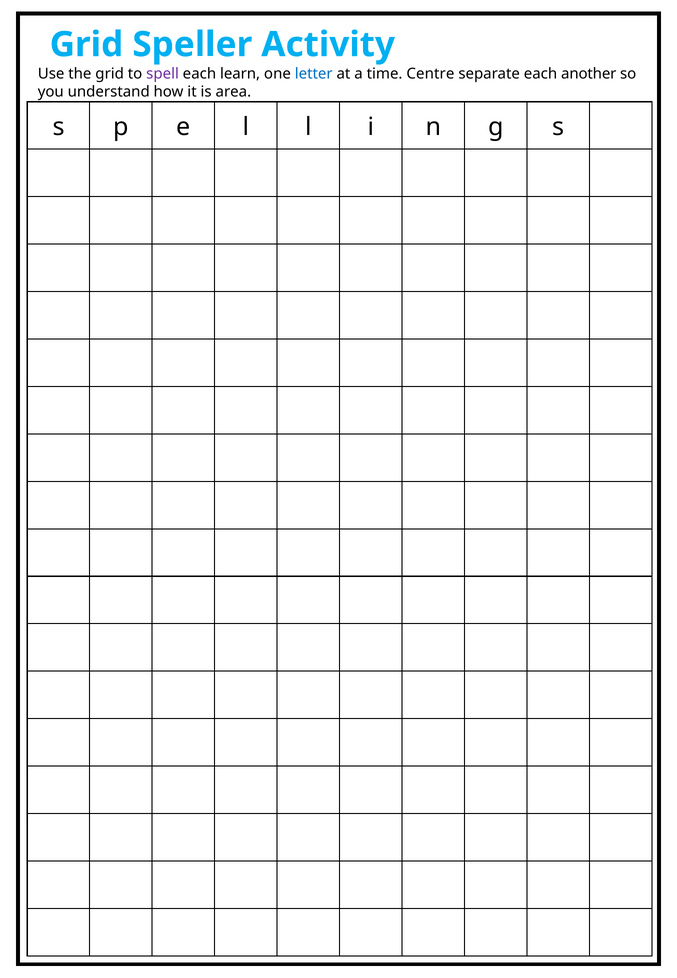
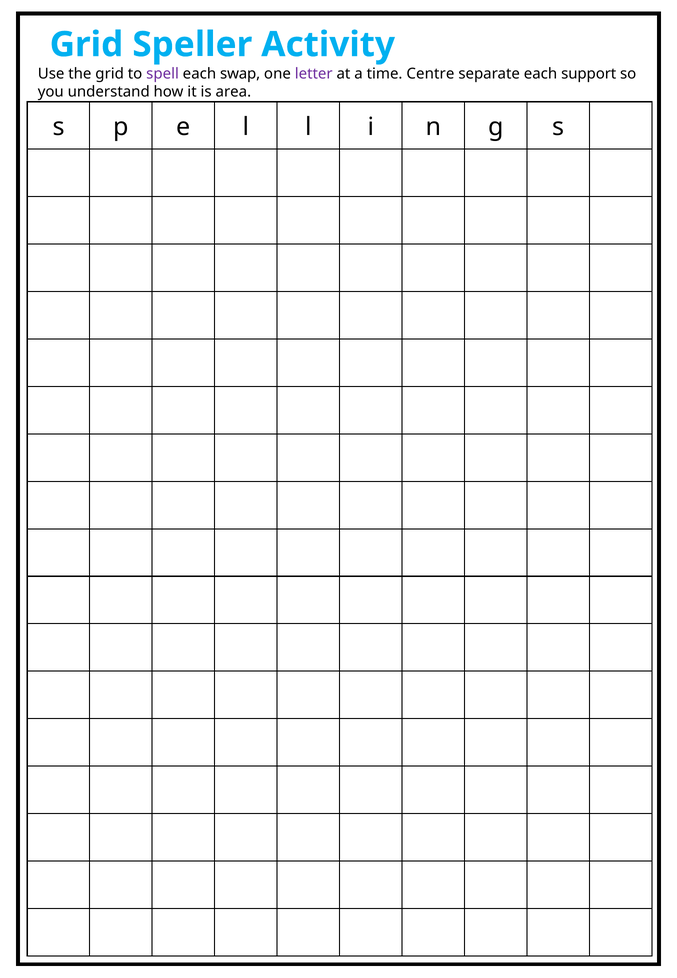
learn: learn -> swap (240, 74)
letter colour: blue -> purple (314, 74)
another: another -> support (589, 74)
